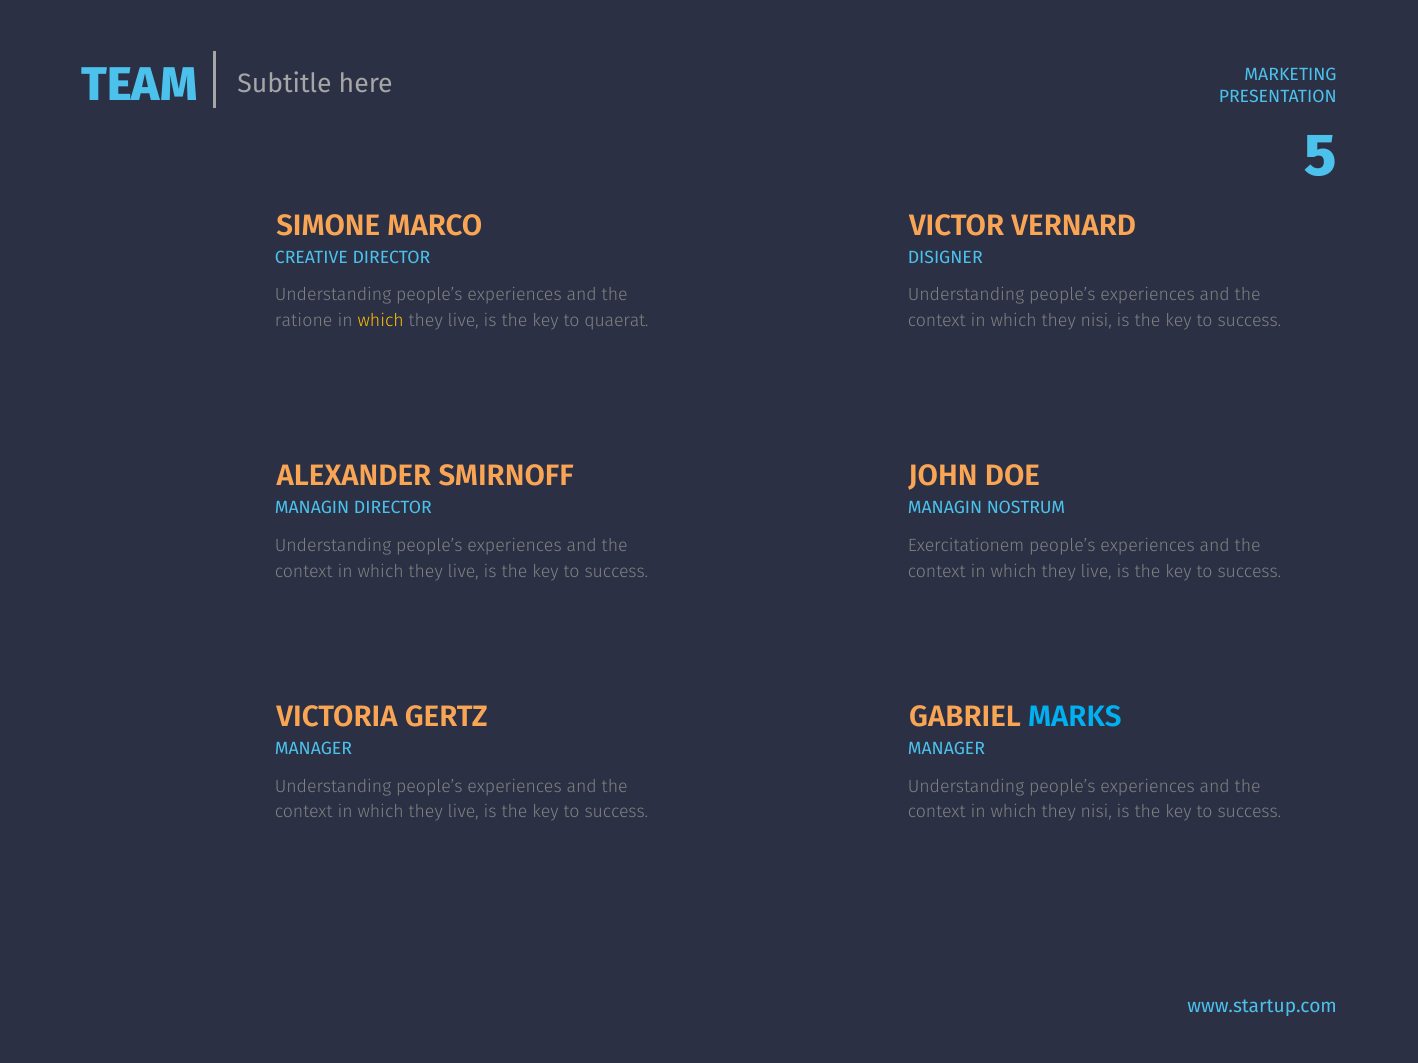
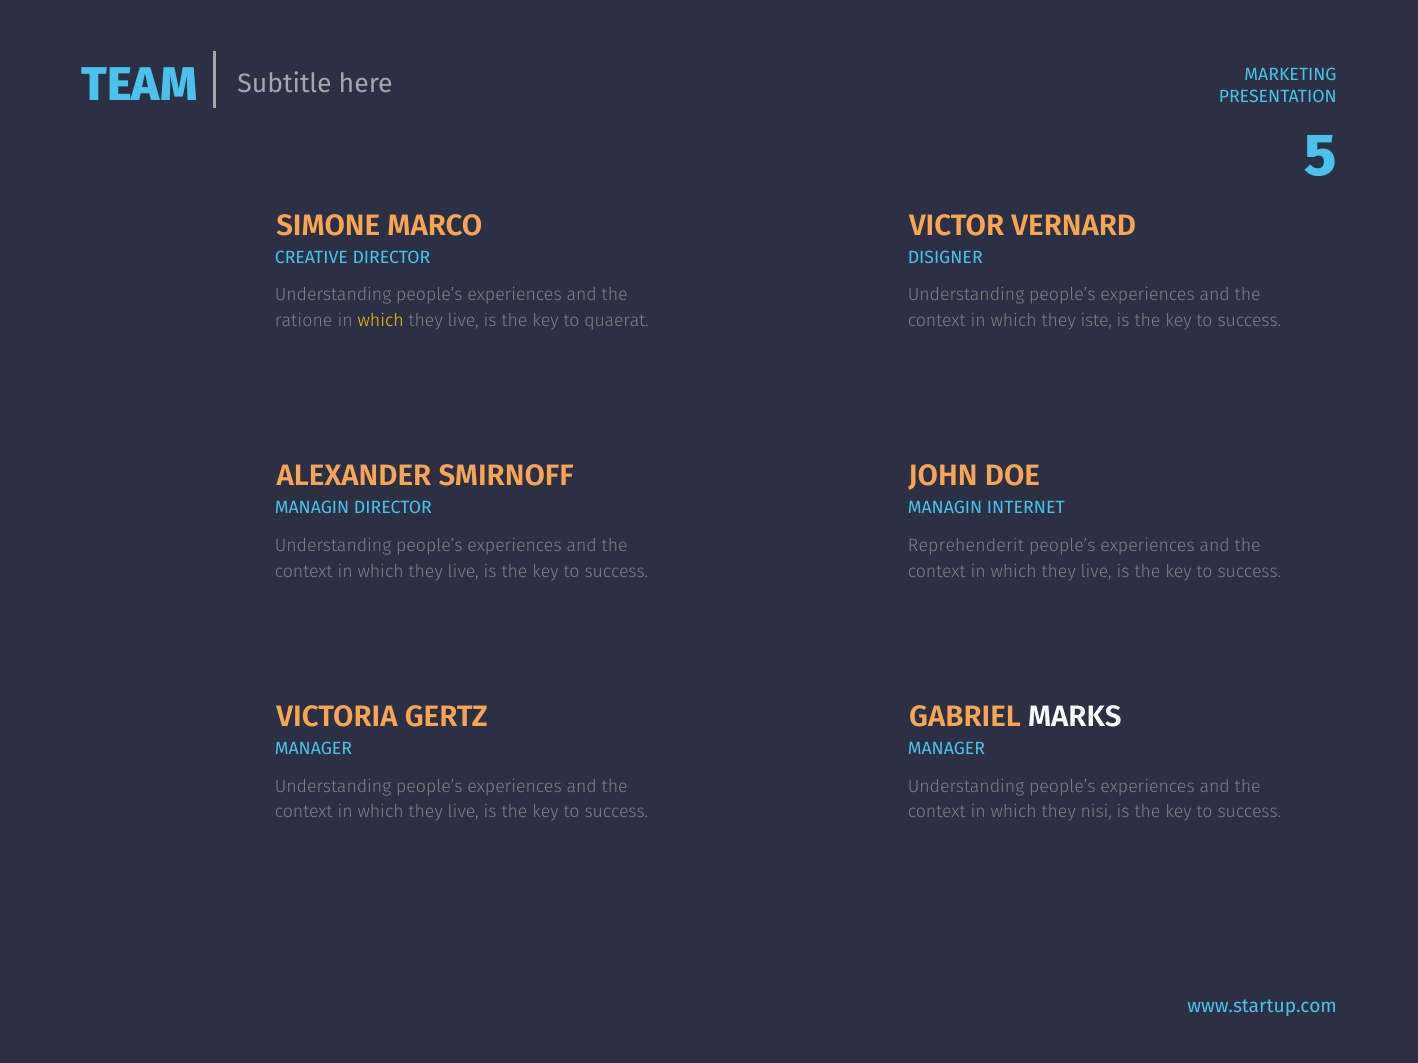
nisi: nisi -> iste (1096, 321)
NOSTRUM: NOSTRUM -> INTERNET (1026, 508)
Exercitationem: Exercitationem -> Reprehenderit (966, 546)
MARKS colour: light blue -> white (1075, 717)
